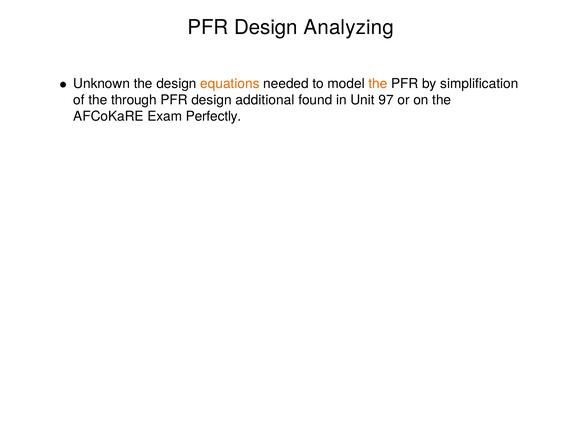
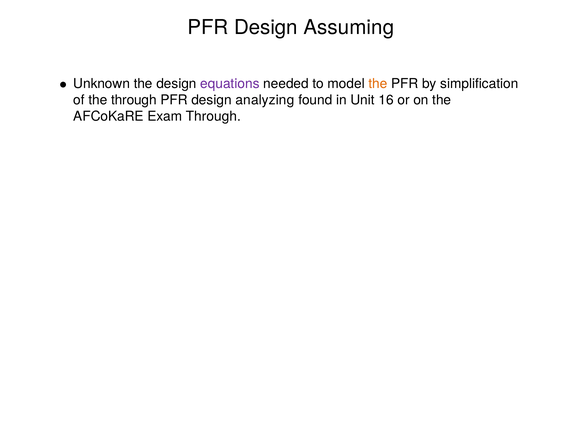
Analyzing: Analyzing -> Assuming (349, 27)
equations colour: orange -> purple (230, 84)
additional: additional -> analyzing (265, 100)
97: 97 -> 16 (386, 100)
Exam Perfectly: Perfectly -> Through (213, 116)
